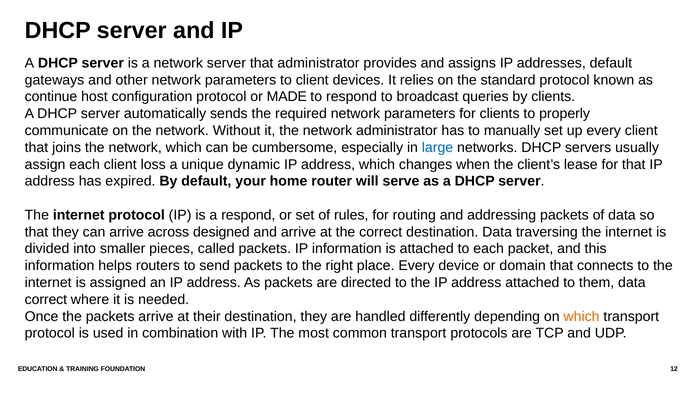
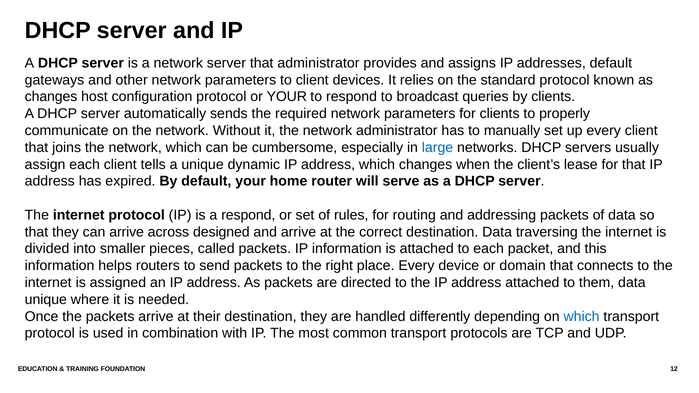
continue: continue -> changes (51, 97)
or MADE: MADE -> YOUR (287, 97)
loss: loss -> tells (153, 164)
correct: correct -> unique (46, 300)
which colour: orange -> blue (582, 317)
